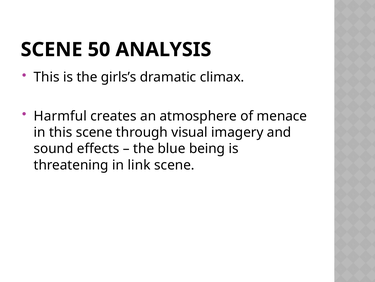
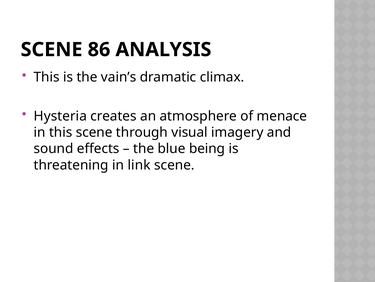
50: 50 -> 86 (99, 49)
girls’s: girls’s -> vain’s (119, 77)
Harmful: Harmful -> Hysteria (60, 116)
